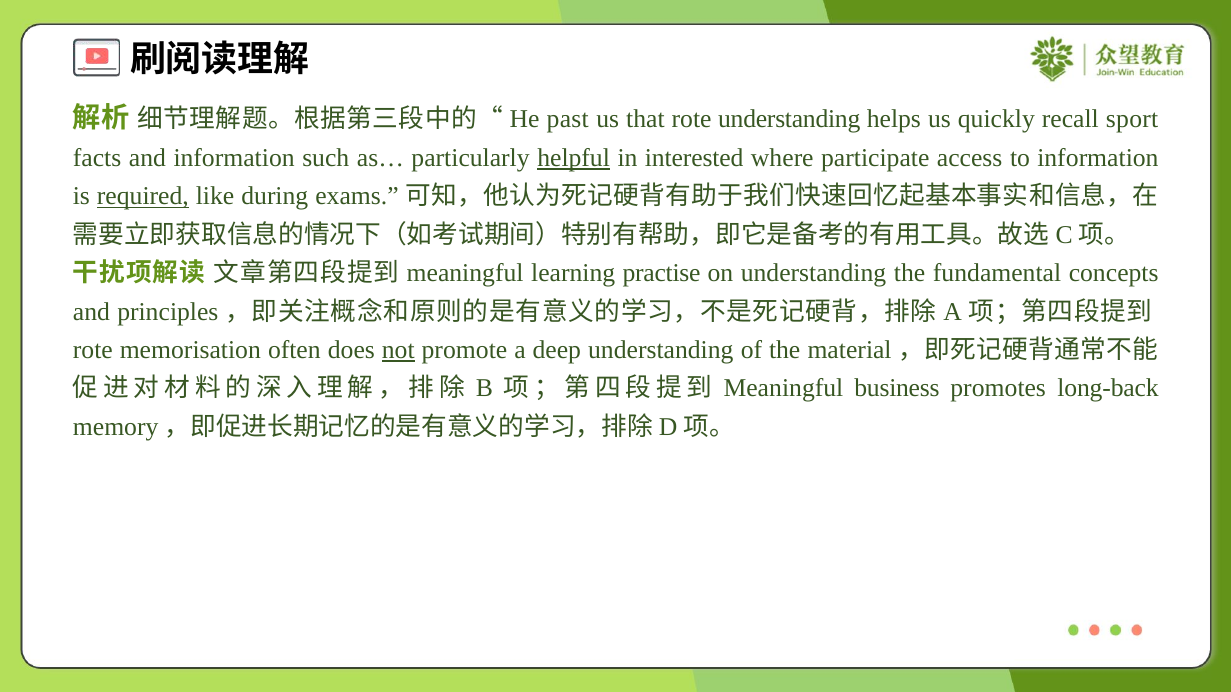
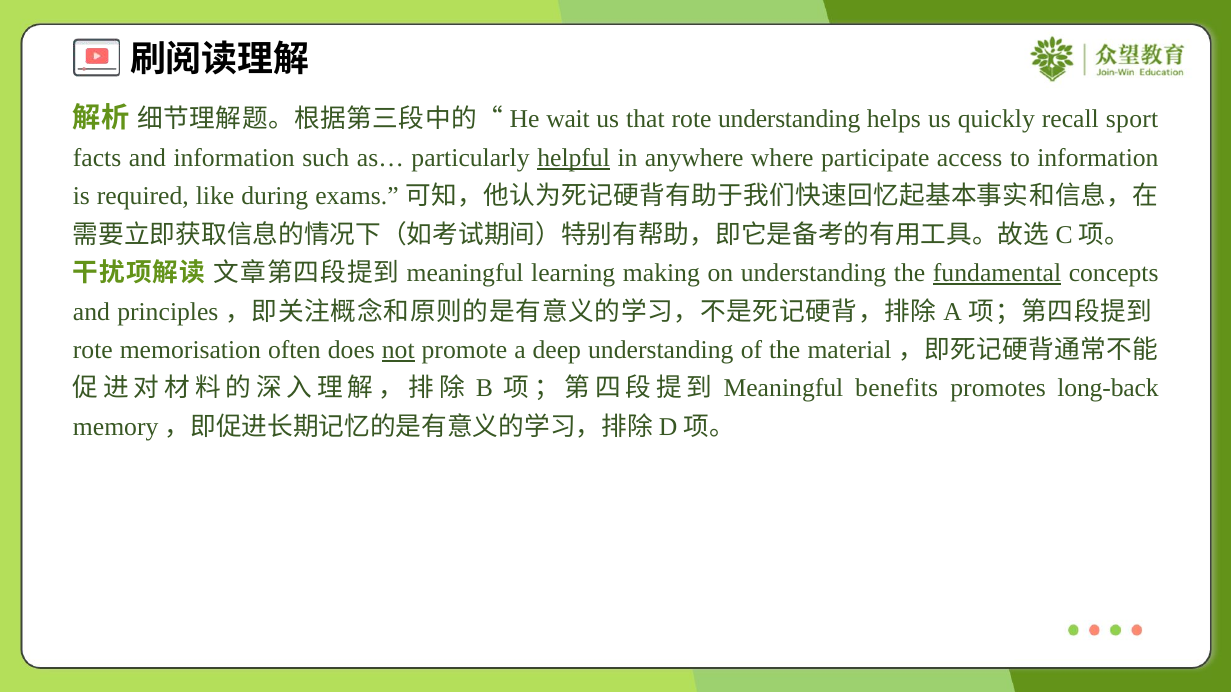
past: past -> wait (568, 119)
interested: interested -> anywhere (694, 158)
required underline: present -> none (143, 196)
practise: practise -> making (661, 273)
fundamental underline: none -> present (997, 273)
business: business -> benefits (897, 389)
